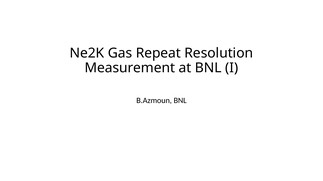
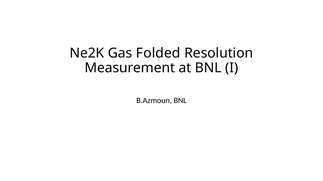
Repeat: Repeat -> Folded (158, 53)
